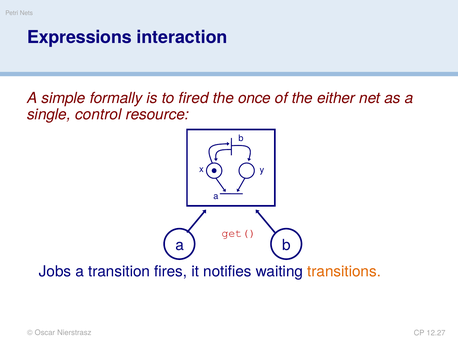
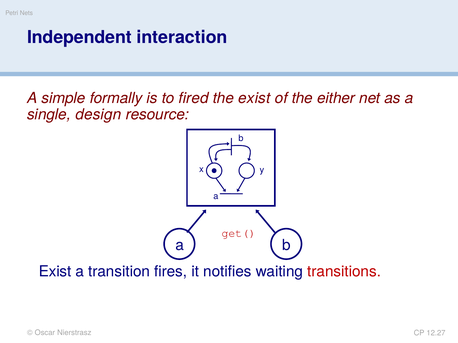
Expressions: Expressions -> Independent (79, 37)
the once: once -> exist (254, 98)
control: control -> design (98, 115)
Jobs: Jobs -> Exist (55, 272)
transitions colour: orange -> red (344, 272)
